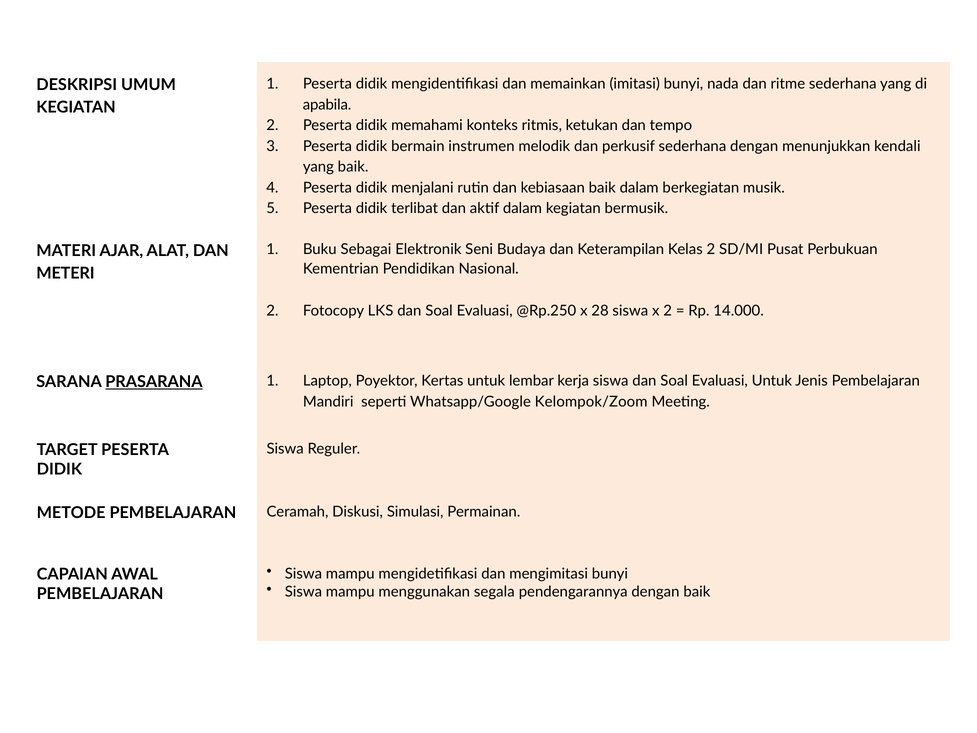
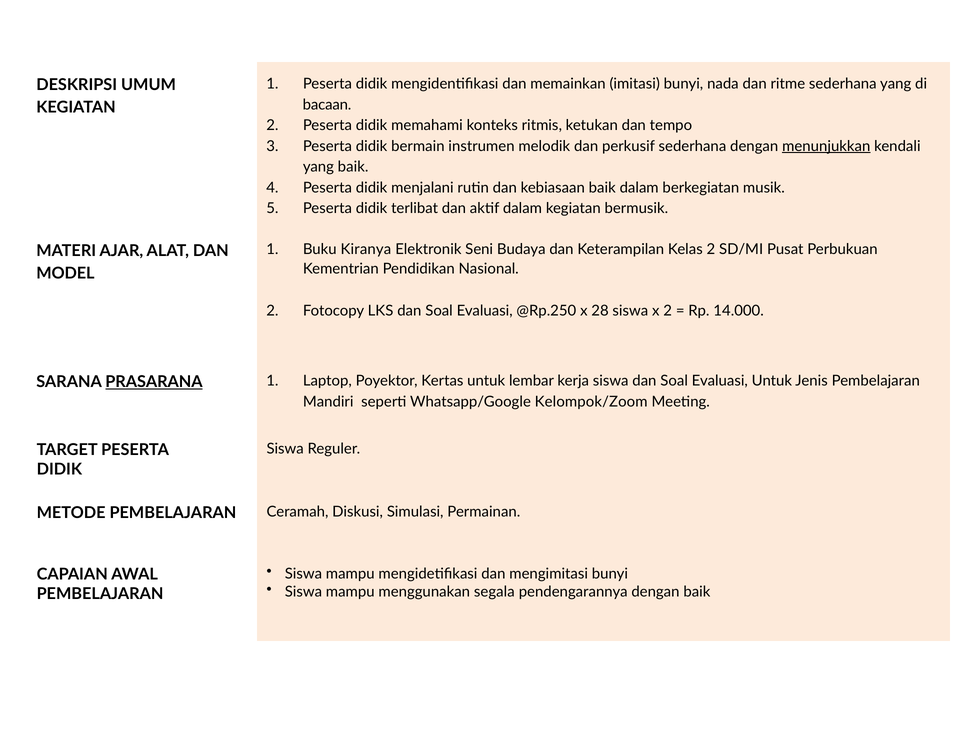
apabila: apabila -> bacaan (327, 105)
menunjukkan underline: none -> present (826, 146)
Sebagai: Sebagai -> Kiranya (366, 249)
METERI: METERI -> MODEL (65, 273)
